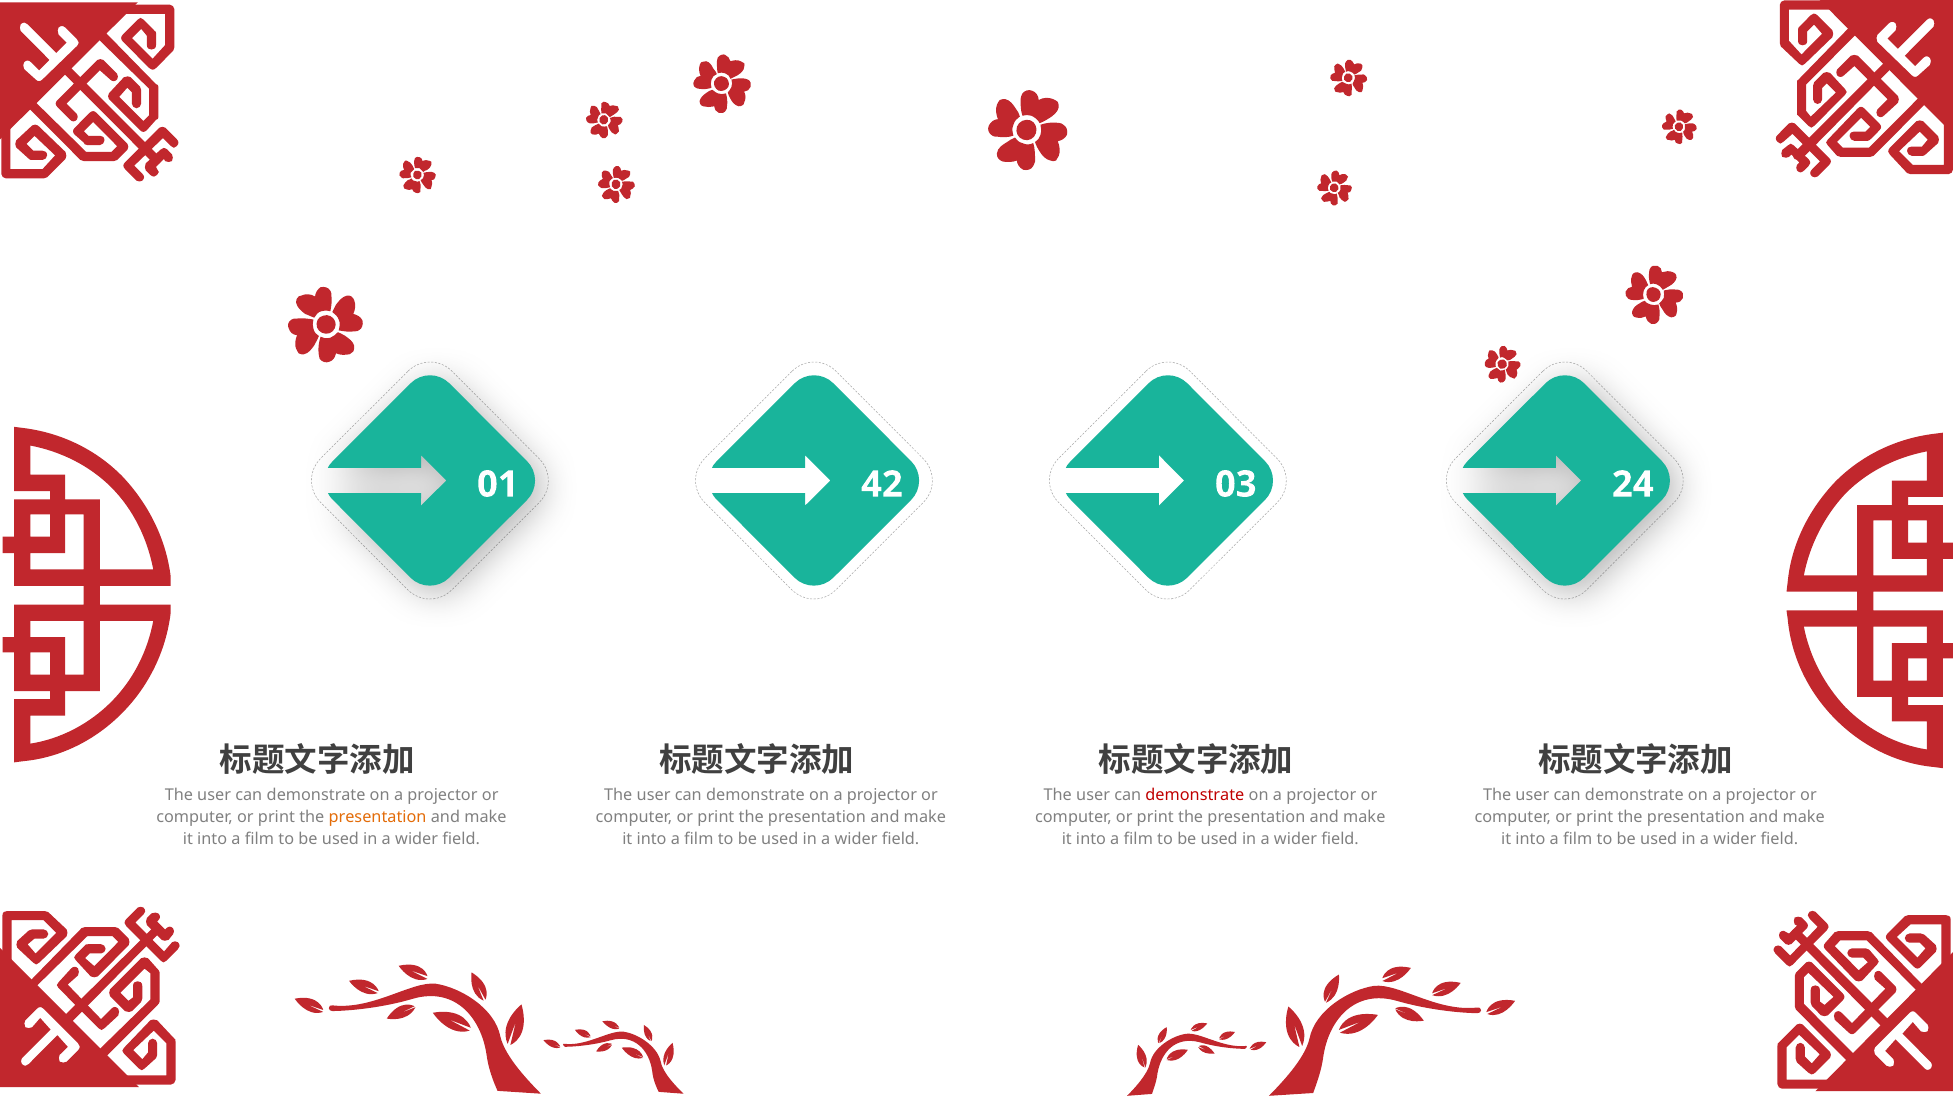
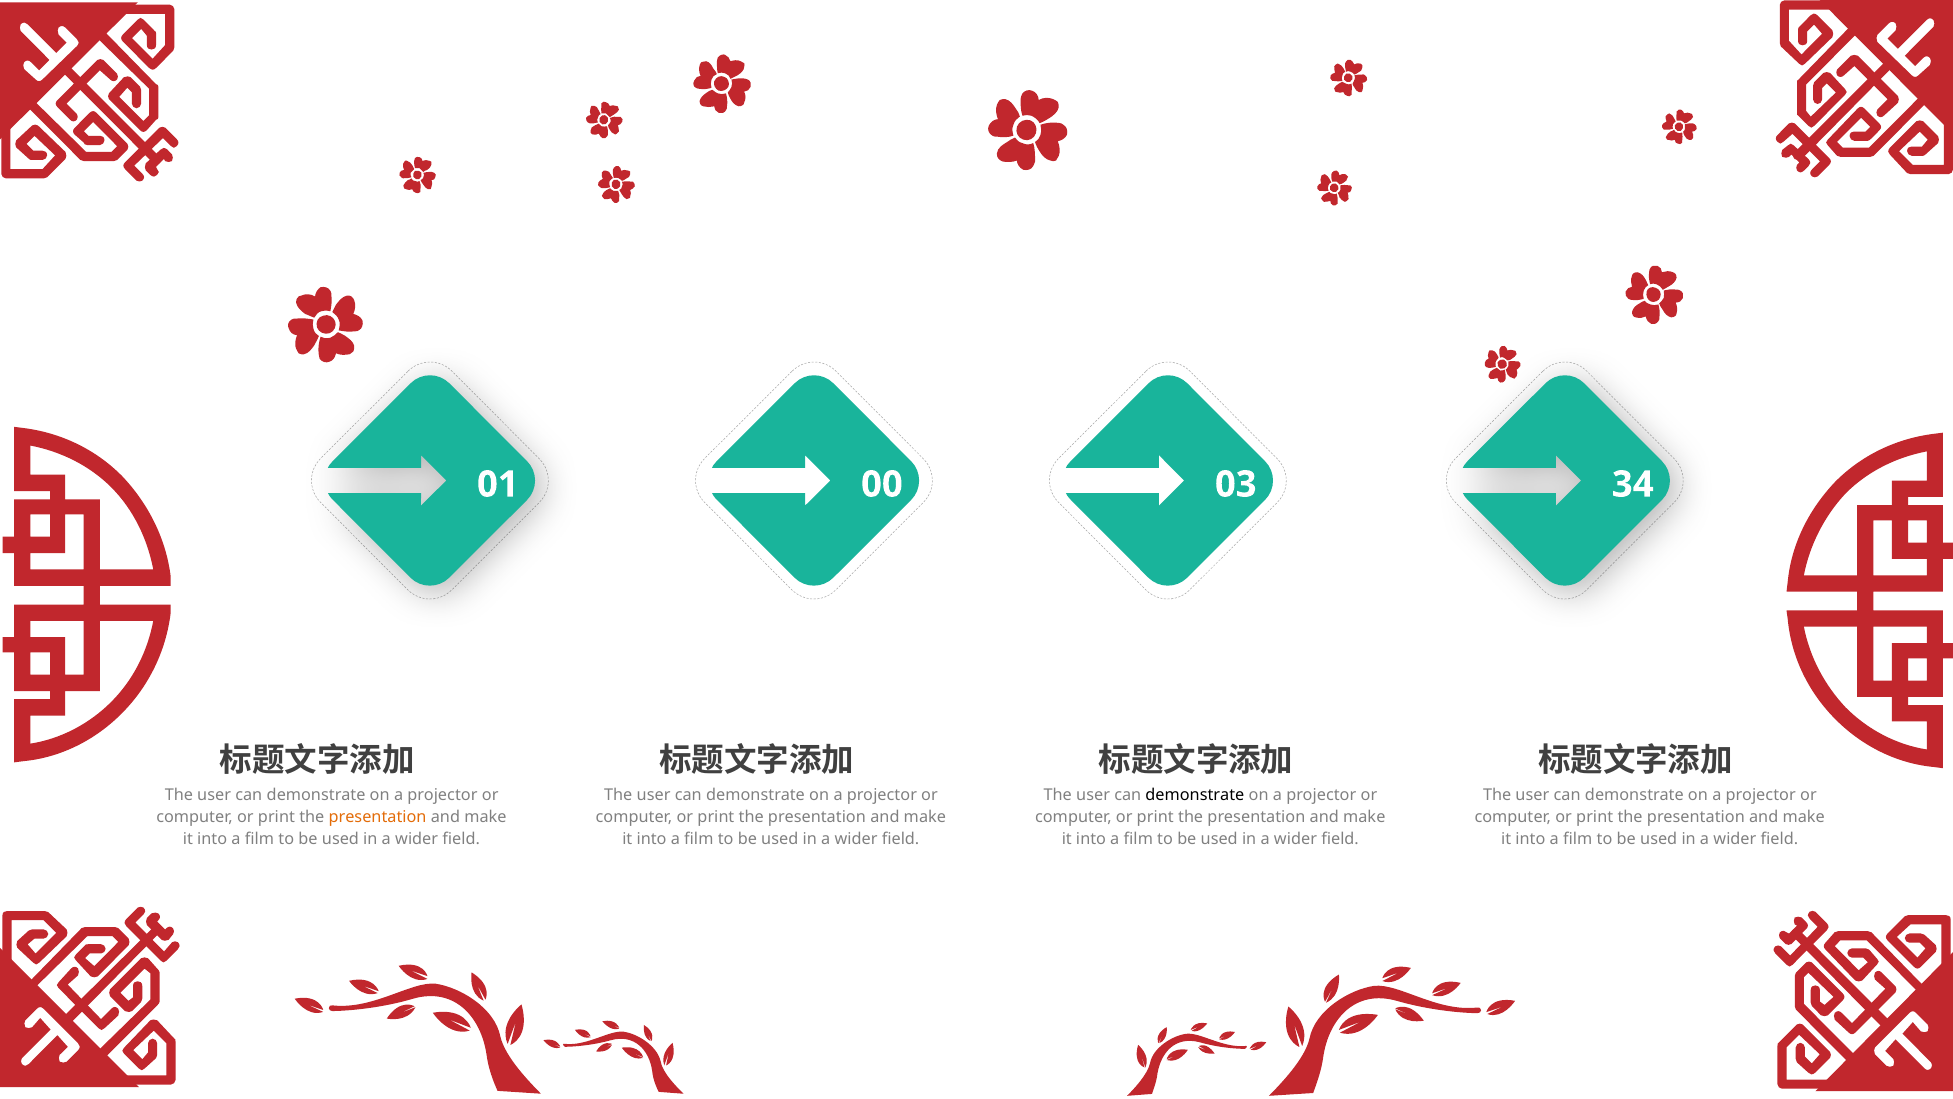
42: 42 -> 00 (882, 484)
24: 24 -> 34 (1633, 484)
demonstrate colour: red -> black (1195, 795)
